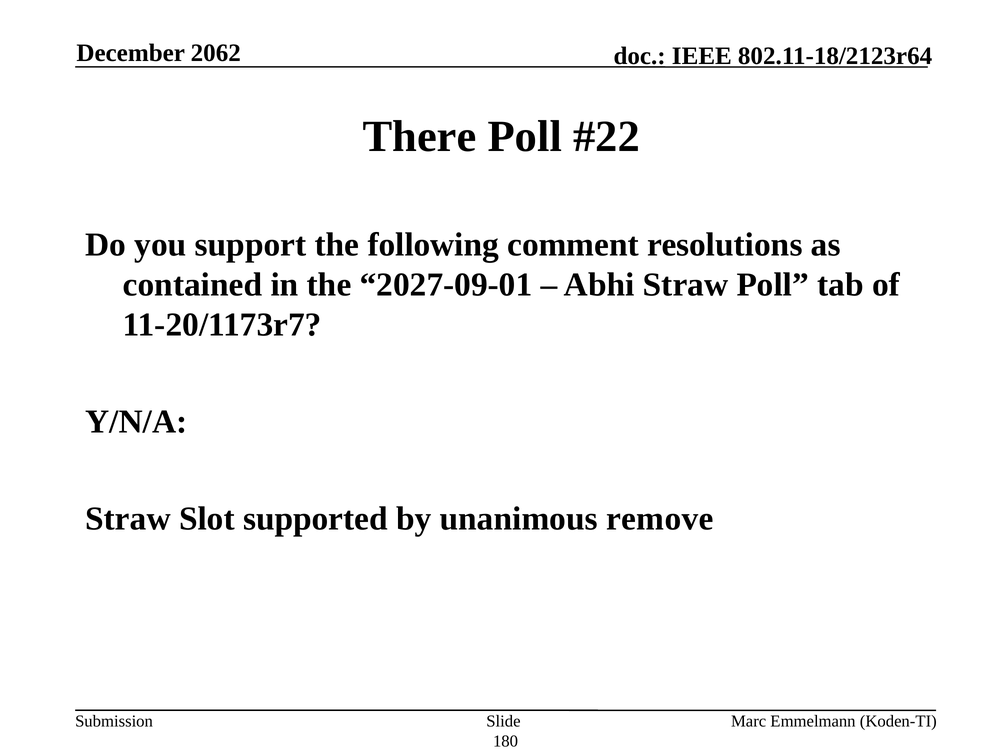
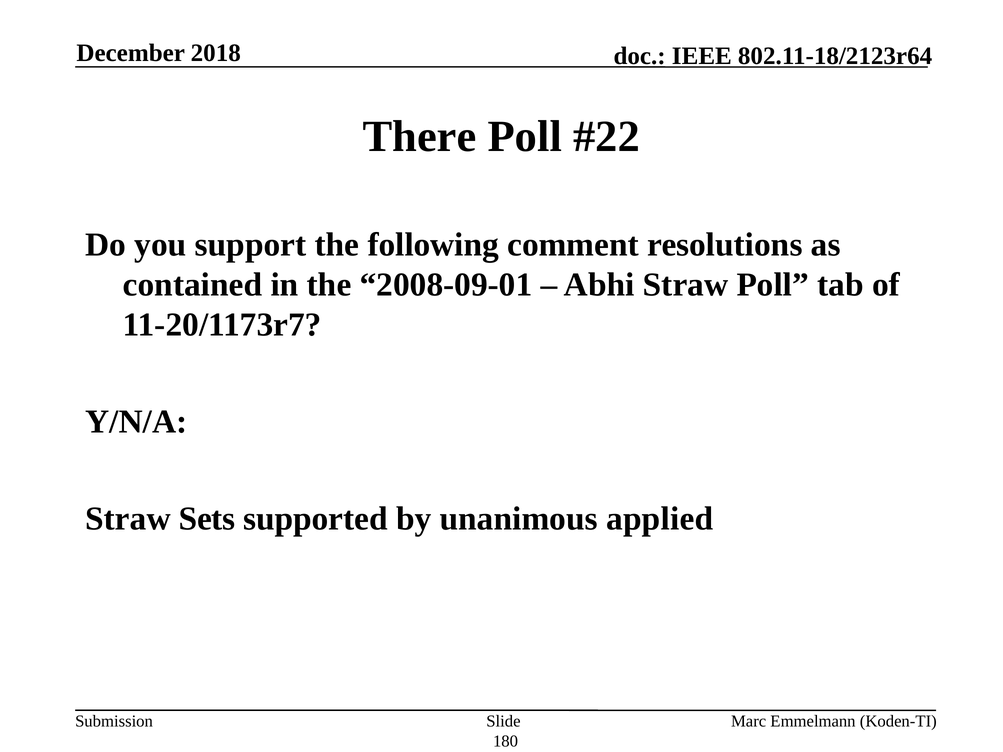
2062: 2062 -> 2018 (216, 53)
2027-09-01: 2027-09-01 -> 2008-09-01 (446, 285)
Slot: Slot -> Sets (207, 519)
remove: remove -> applied (660, 519)
